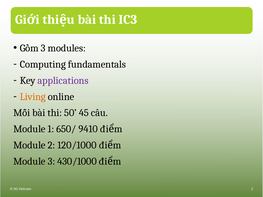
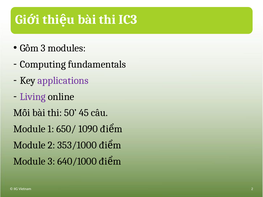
Living colour: orange -> purple (33, 97)
9410: 9410 -> 1090 (88, 129)
120/1000: 120/1000 -> 353/1000 (77, 145)
430/1000: 430/1000 -> 640/1000 (77, 162)
